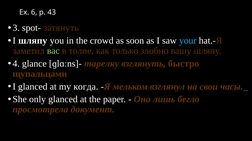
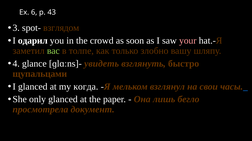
затянуть: затянуть -> взглядом (61, 28)
I шляпу: шляпу -> одарил (33, 41)
your colour: light blue -> pink (188, 41)
тарелку: тарелку -> увидеть (102, 64)
